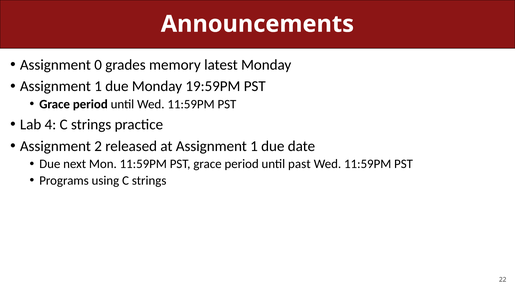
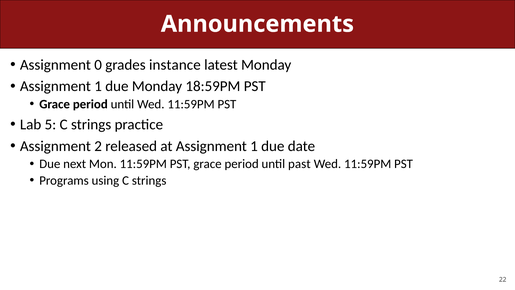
memory: memory -> instance (175, 65)
19:59PM: 19:59PM -> 18:59PM (213, 86)
4: 4 -> 5 (50, 124)
